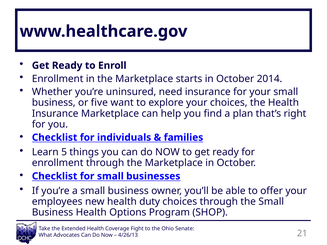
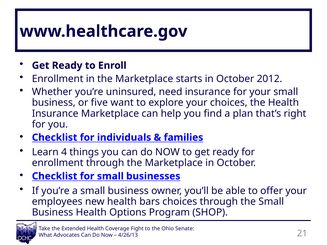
2014: 2014 -> 2012 (270, 79)
5: 5 -> 4 (64, 152)
duty: duty -> bars (150, 202)
